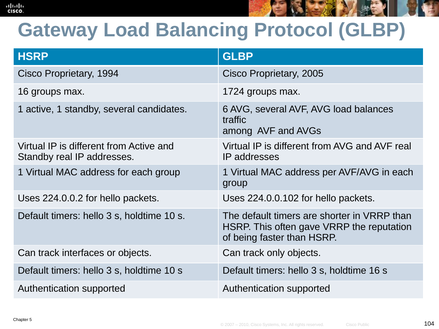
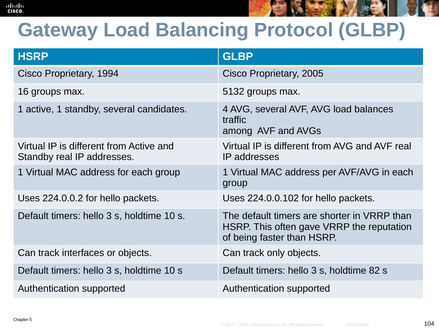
1724: 1724 -> 5132 (233, 92)
6: 6 -> 4 (225, 109)
holdtime 16: 16 -> 82 (374, 271)
